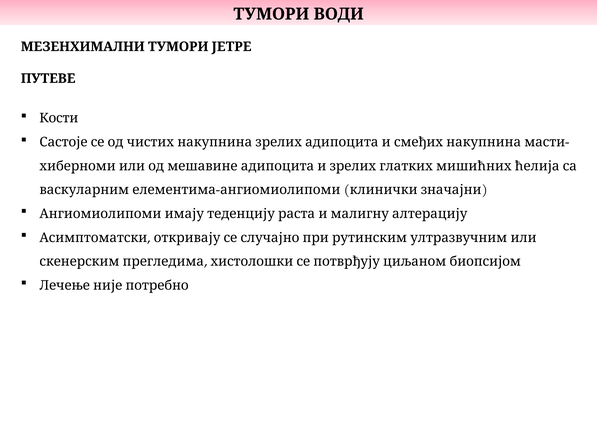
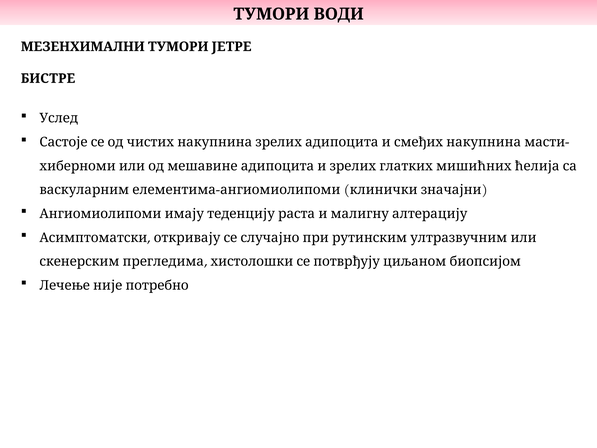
ПУТЕВЕ: ПУТЕВЕ -> БИСТРЕ (48, 78)
Кости: Кости -> Услед (59, 118)
